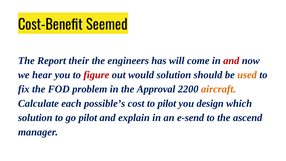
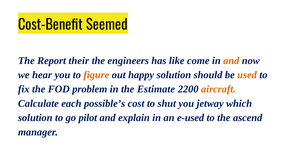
will: will -> like (177, 61)
and colour: red -> orange (231, 61)
figure colour: red -> orange (96, 75)
would: would -> happy (141, 75)
Approval: Approval -> Estimate (156, 89)
to pilot: pilot -> shut (167, 103)
design: design -> jetway (210, 103)
e-send: e-send -> e-used (191, 118)
